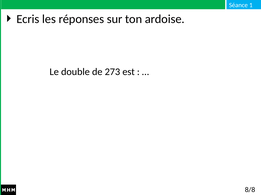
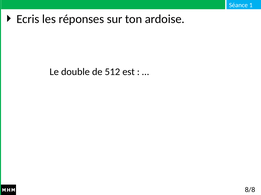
273: 273 -> 512 (112, 72)
